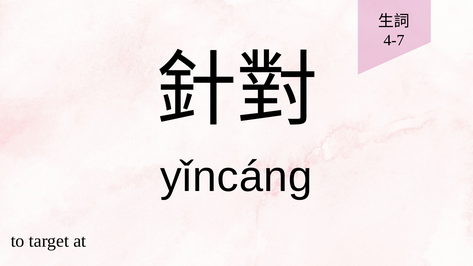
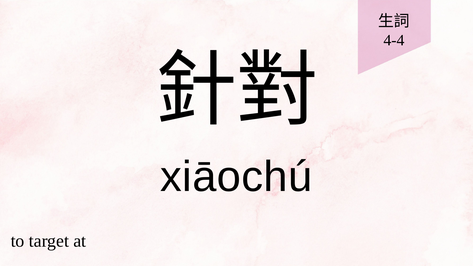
4-7: 4-7 -> 4-4 (394, 40)
yǐncáng: yǐncáng -> xiāochú (236, 177)
